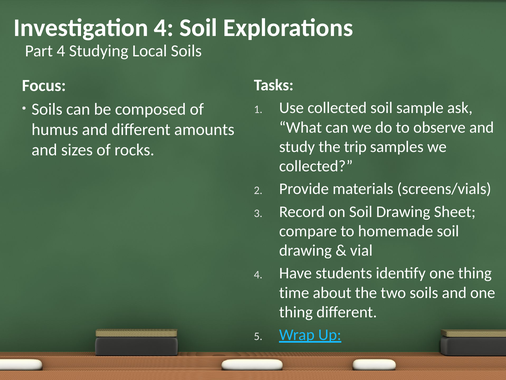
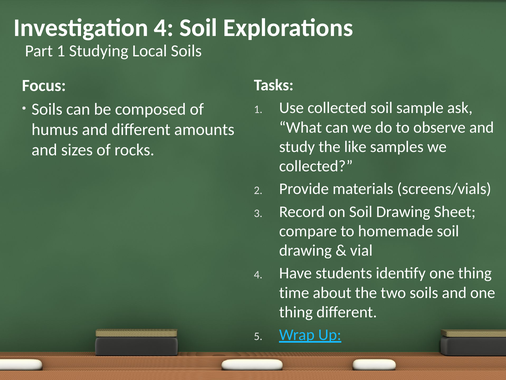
Part 4: 4 -> 1 (61, 51)
trip: trip -> like (355, 147)
